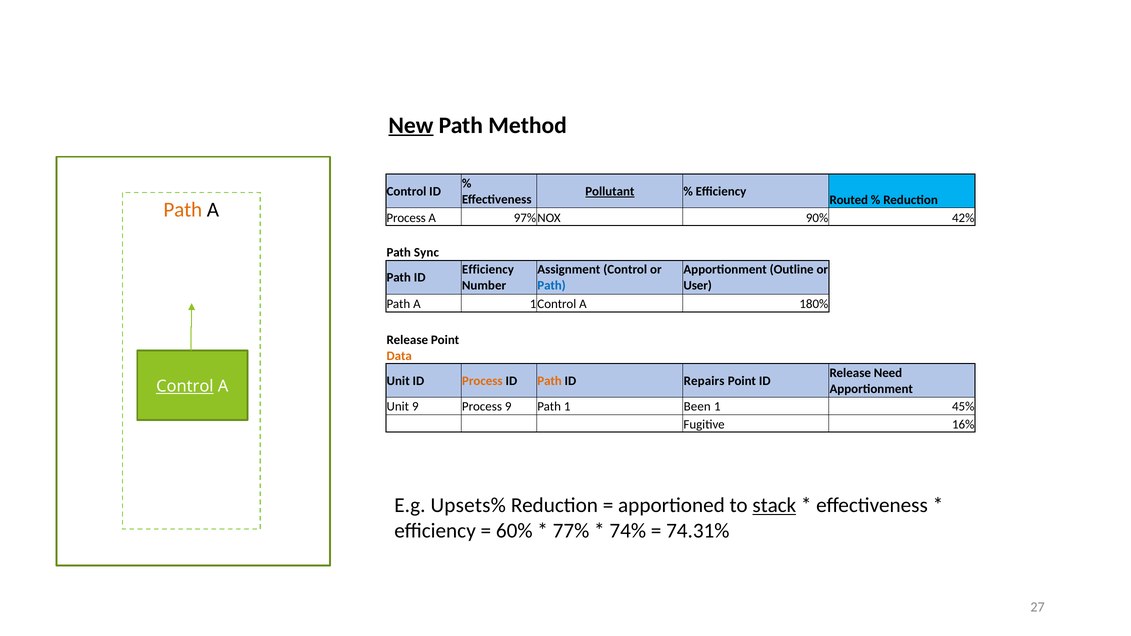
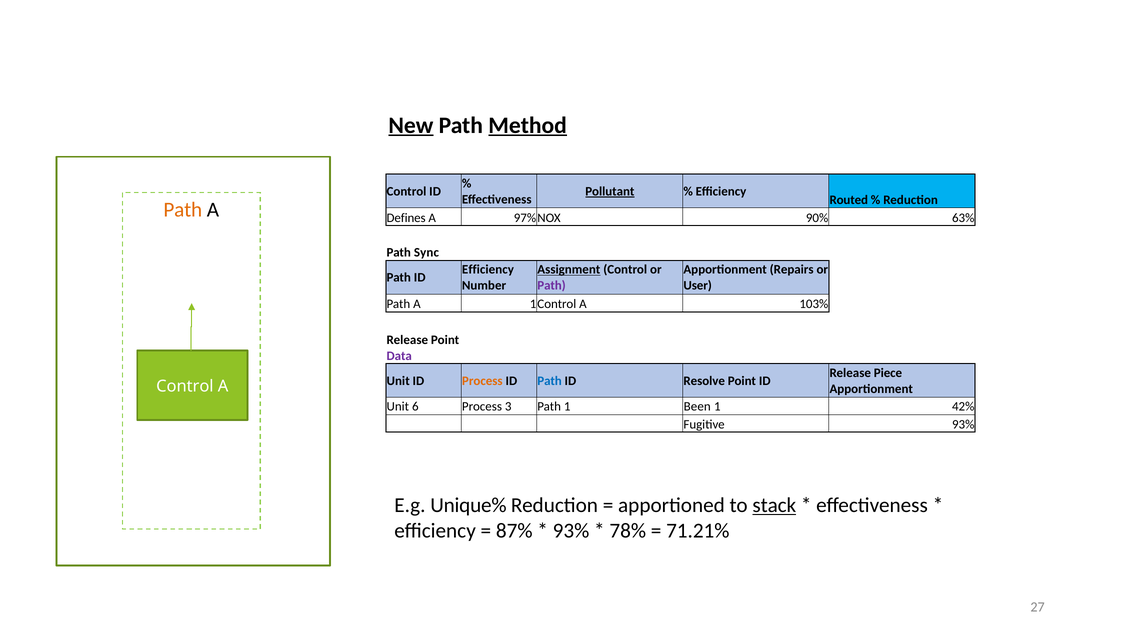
Method underline: none -> present (528, 125)
Process: Process -> Defines (406, 218)
42%: 42% -> 63% (963, 218)
Assignment underline: none -> present (569, 270)
Outline: Outline -> Repairs (792, 270)
Path colour: blue -> purple (552, 286)
180%: 180% -> 103% (814, 304)
Data colour: orange -> purple (399, 356)
Need: Need -> Piece (888, 373)
Path colour: orange -> blue (550, 381)
Repairs: Repairs -> Resolve (704, 381)
Control underline: present -> none (185, 387)
Unit 9: 9 -> 6 (415, 407)
Process 9: 9 -> 3 (508, 407)
45%: 45% -> 42% (963, 407)
Fugitive 16%: 16% -> 93% (963, 424)
Upsets%: Upsets% -> Unique% (468, 506)
60%: 60% -> 87% (514, 531)
77%: 77% -> 93% (571, 531)
74%: 74% -> 78% (628, 531)
74.31%: 74.31% -> 71.21% (698, 531)
